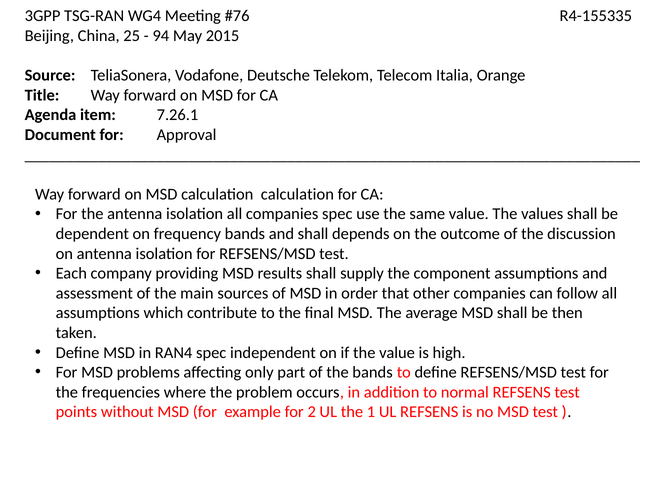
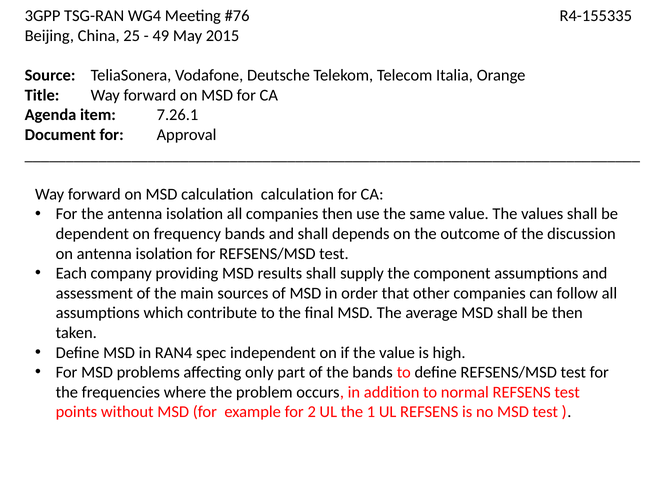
94: 94 -> 49 (161, 36)
companies spec: spec -> then (337, 214)
